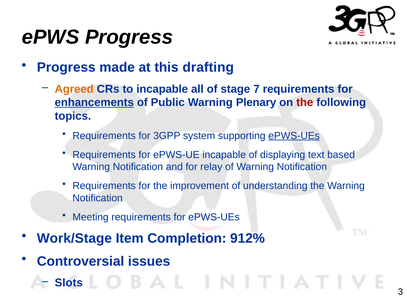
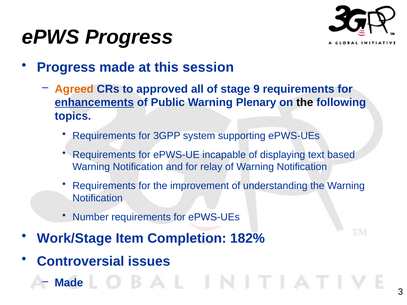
drafting: drafting -> session (208, 68)
to incapable: incapable -> approved (162, 89)
7: 7 -> 9 (256, 89)
the colour: red -> black (305, 103)
ePWS-UEs underline: present -> none (294, 136)
Meeting: Meeting -> Number (91, 217)
912%: 912% -> 182% (248, 238)
Slots: Slots -> Made (69, 283)
